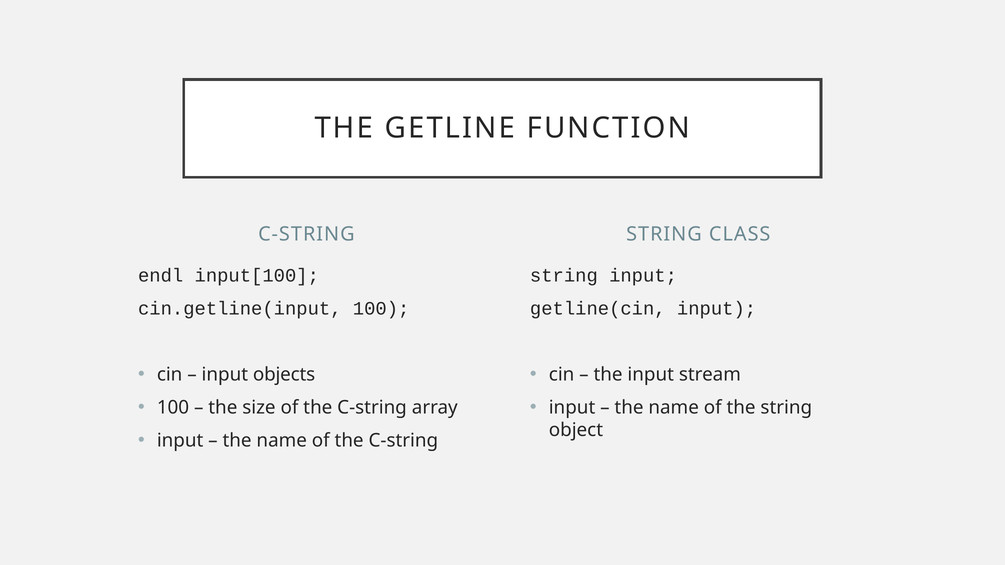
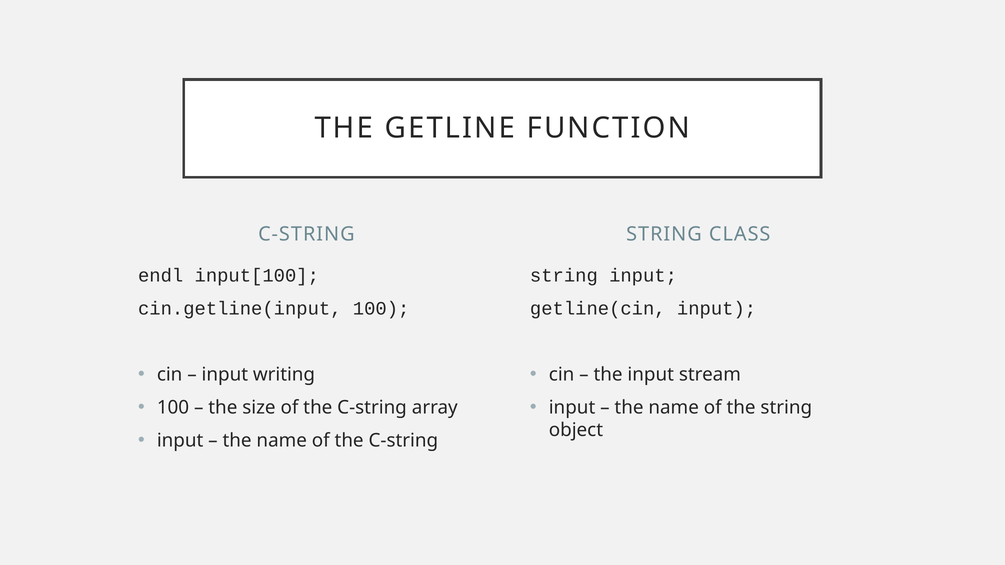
objects: objects -> writing (284, 375)
